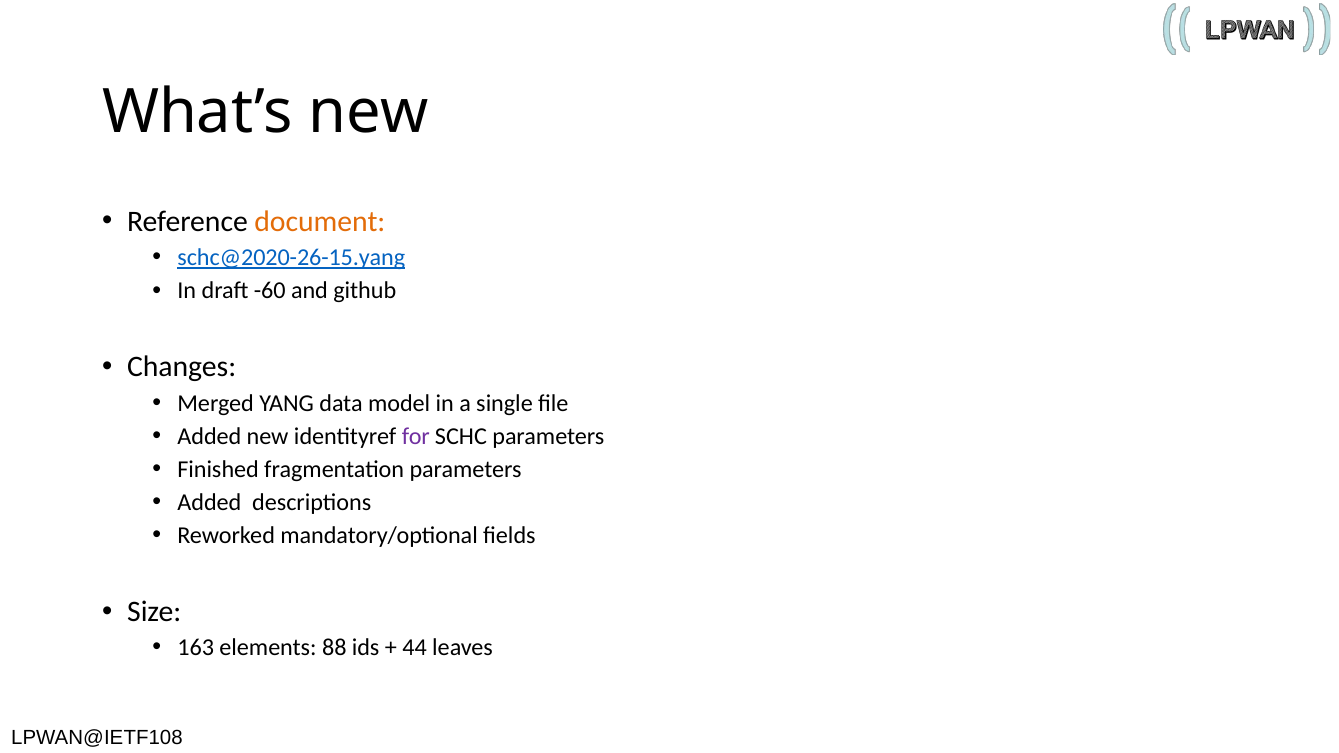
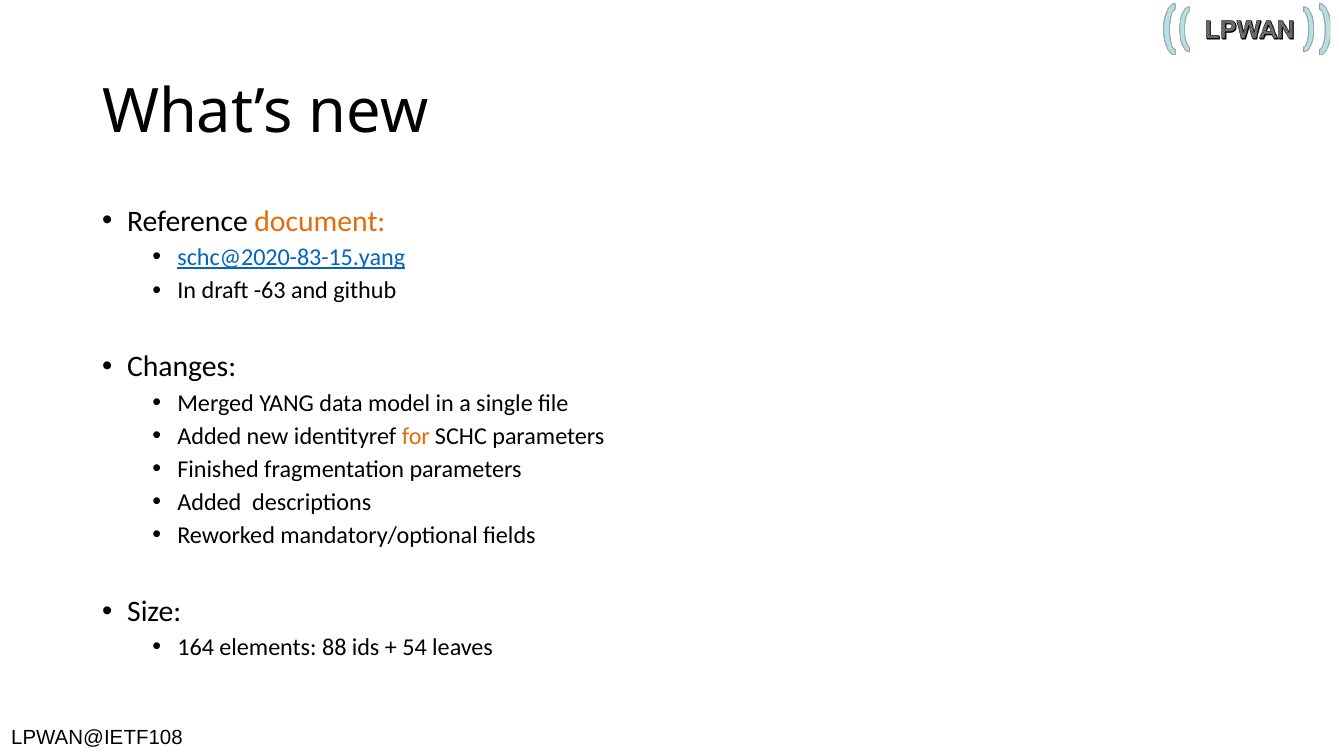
schc@2020-26-15.yang: schc@2020-26-15.yang -> schc@2020-83-15.yang (291, 258)
-60: -60 -> -63 (270, 291)
for colour: purple -> orange (416, 436)
163: 163 -> 164 (196, 648)
44: 44 -> 54 (415, 648)
